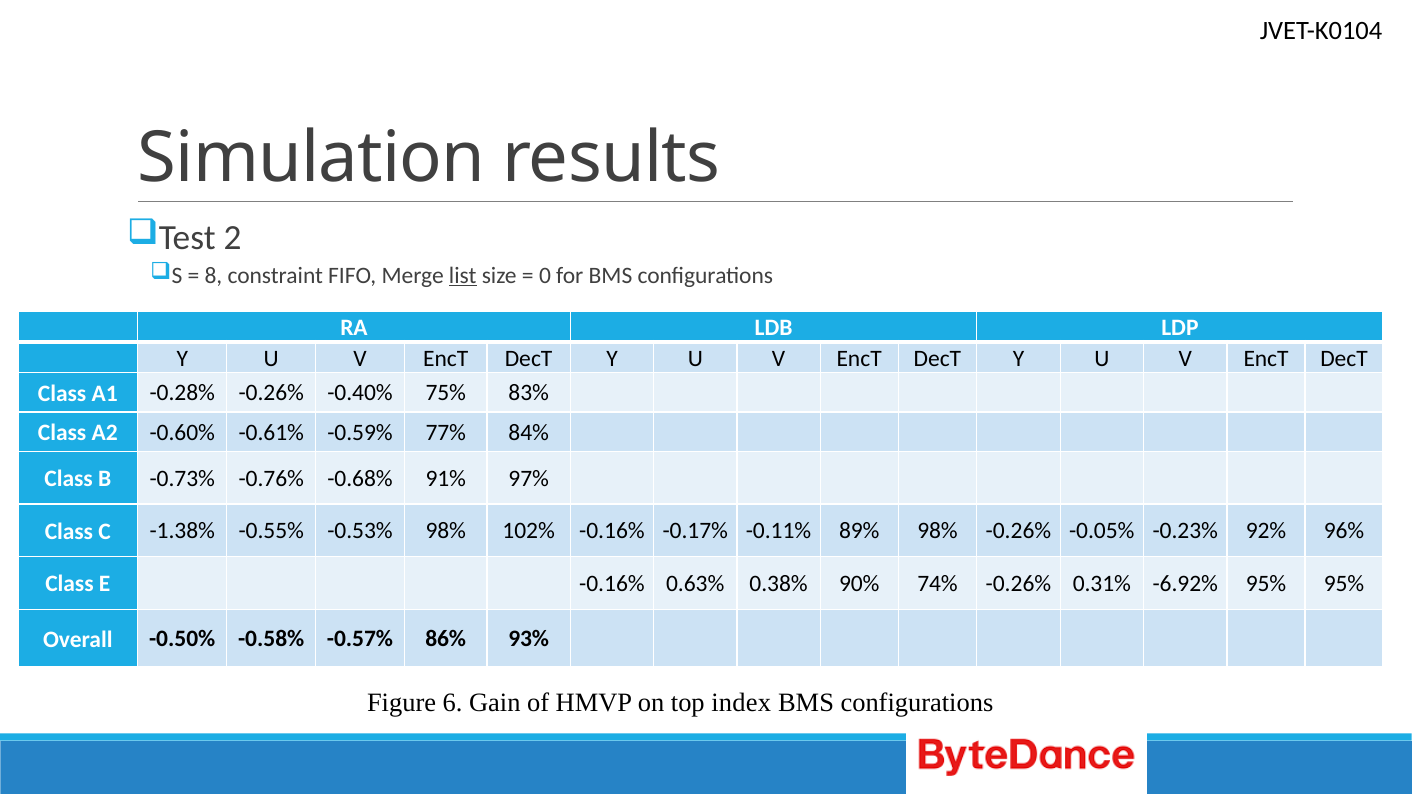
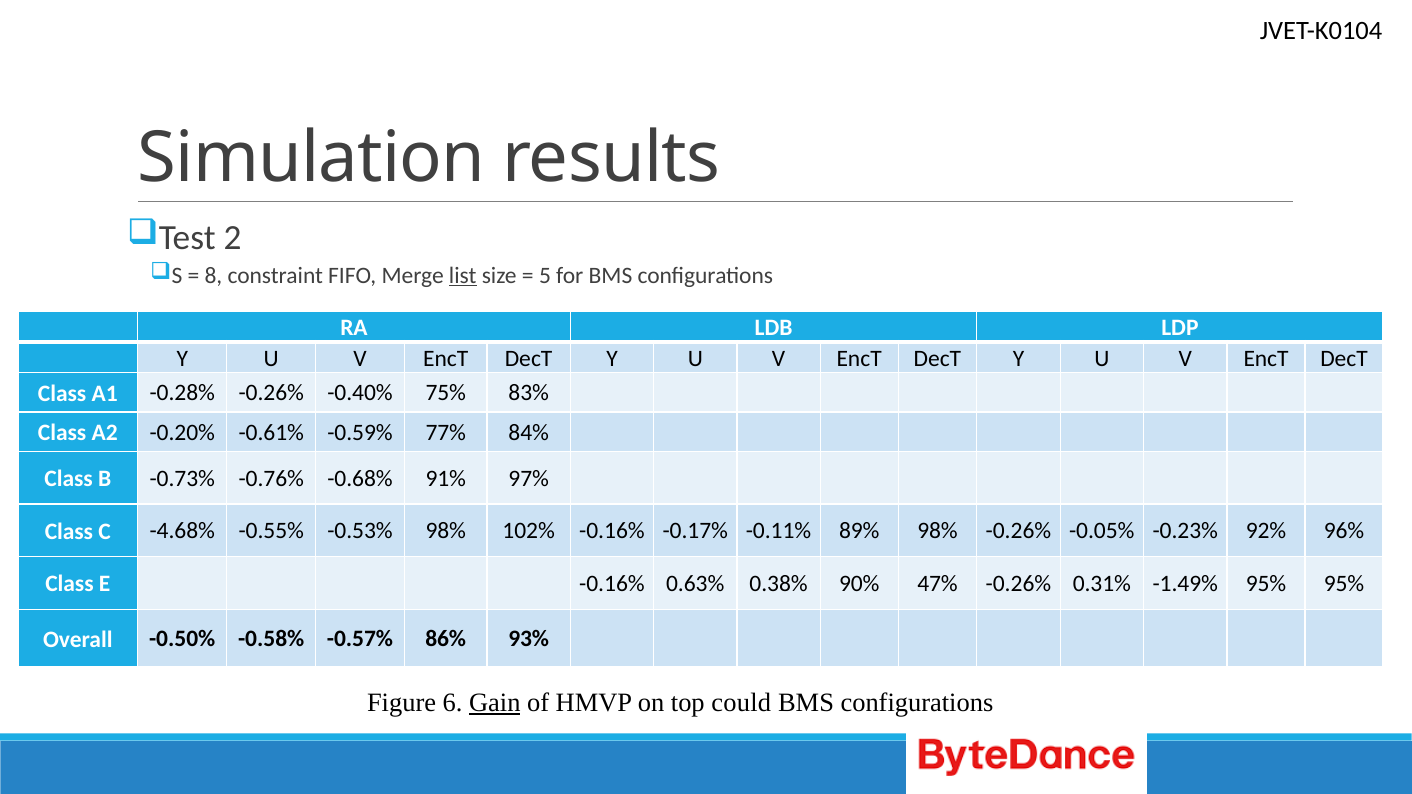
0: 0 -> 5 (545, 276)
-0.60%: -0.60% -> -0.20% (182, 433)
-1.38%: -1.38% -> -4.68% (182, 531)
74%: 74% -> 47% (938, 584)
-6.92%: -6.92% -> -1.49% (1185, 584)
Gain underline: none -> present (495, 703)
index: index -> could (741, 703)
